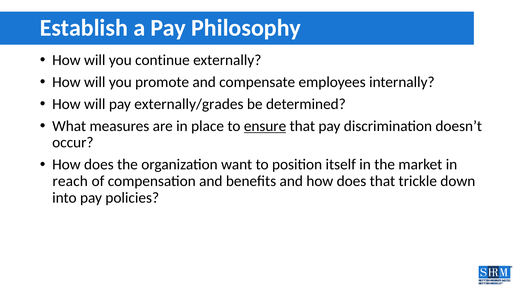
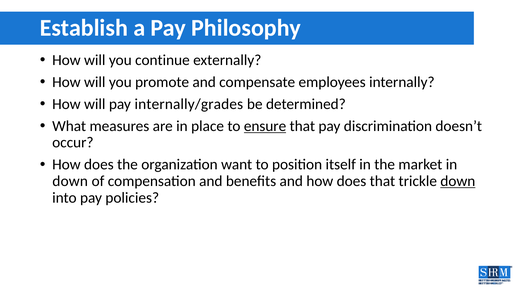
externally/grades: externally/grades -> internally/grades (189, 104)
reach: reach -> down (70, 181)
down underline: none -> present (458, 181)
